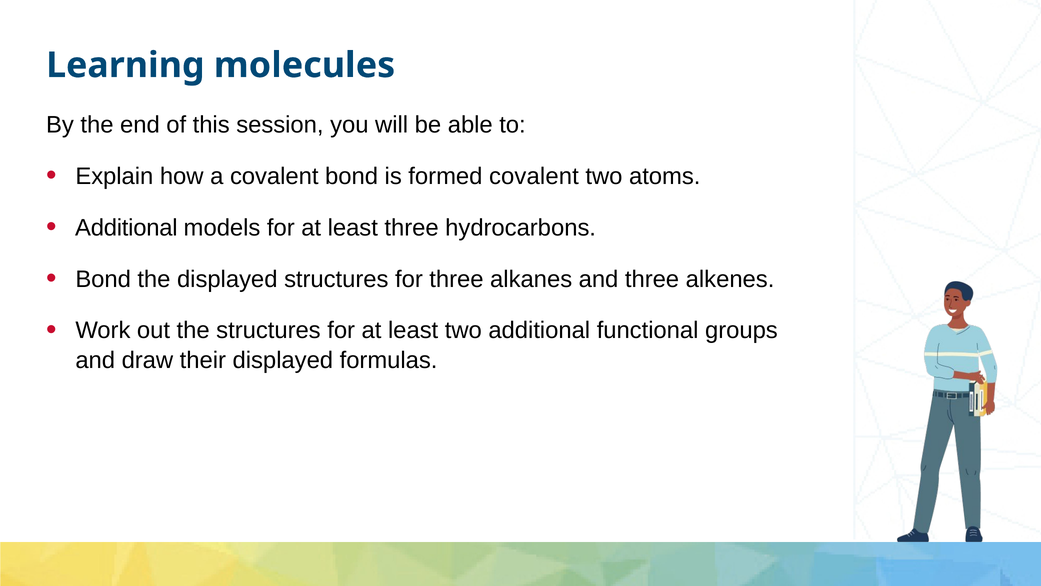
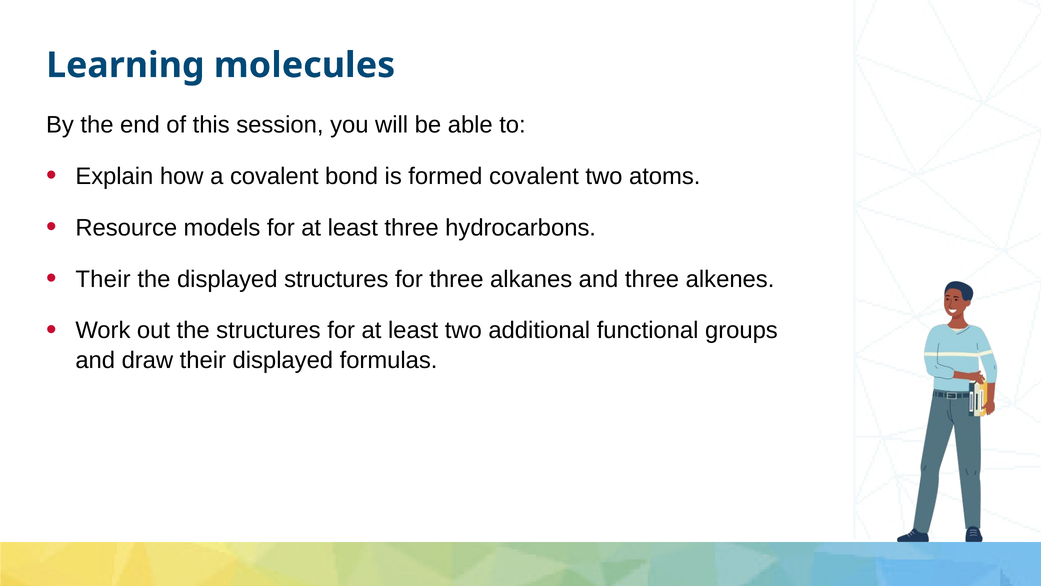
Additional: Additional -> Resource (126, 227)
Bond: Bond -> Their (103, 279)
